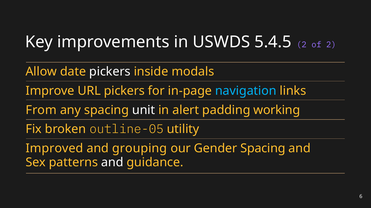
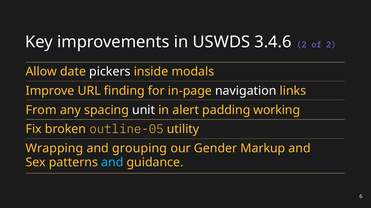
5.4.5: 5.4.5 -> 3.4.6 (273, 42)
URL pickers: pickers -> finding (124, 91)
navigation colour: light blue -> white (246, 91)
Improved: Improved -> Wrapping (54, 149)
Gender Spacing: Spacing -> Markup (263, 149)
and colour: white -> light blue (112, 163)
